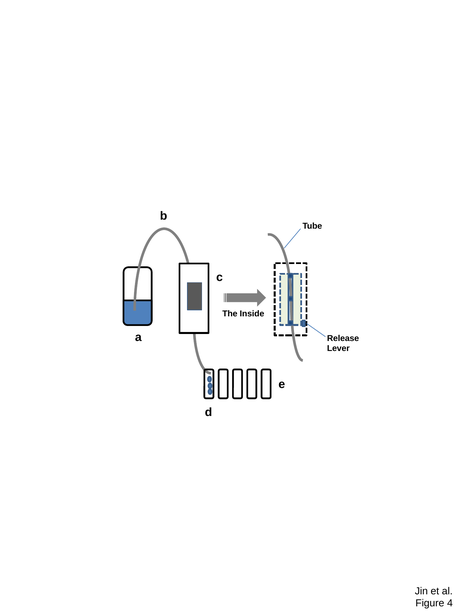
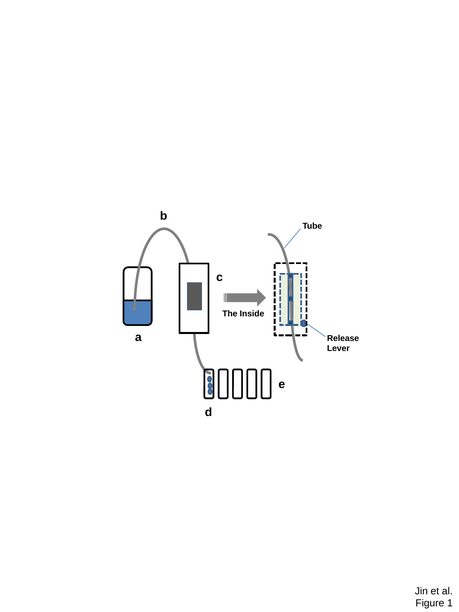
4: 4 -> 1 (450, 603)
